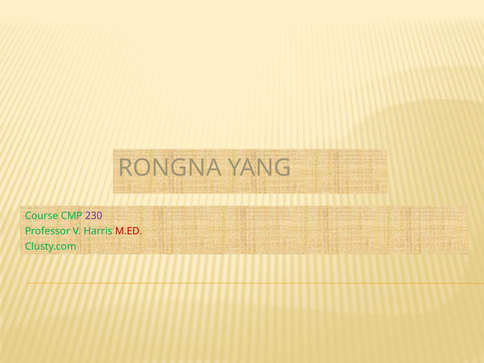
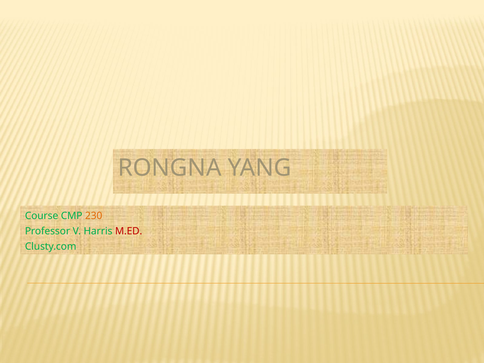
230 colour: purple -> orange (94, 216)
